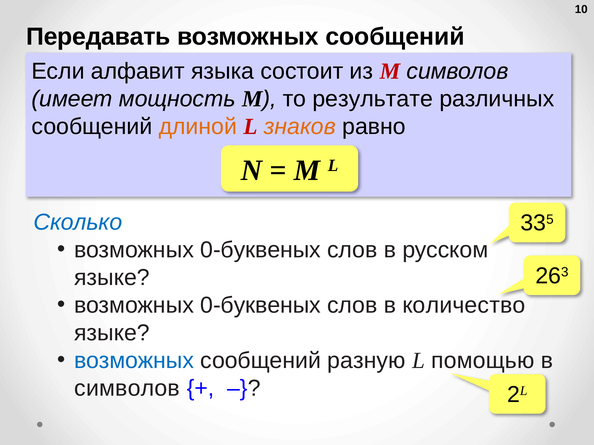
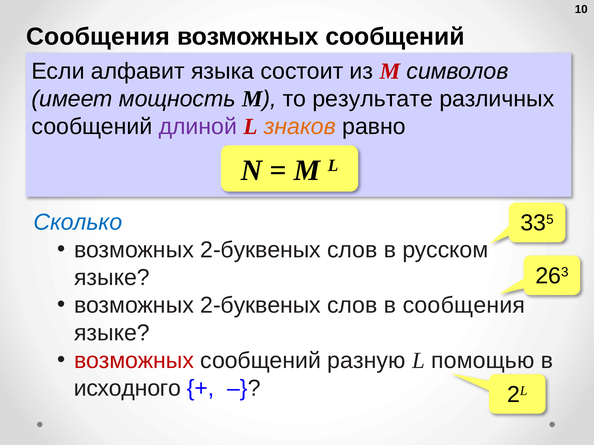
Передавать: Передавать -> Сообщения (98, 37)
длиной colour: orange -> purple (198, 127)
0-буквеных: 0-буквеных -> 2-буквеных (261, 250)
0-буквеных: 0-буквеных -> 2-буквеных (261, 306)
в количество: количество -> сообщения (464, 306)
возможных colour: blue -> red (134, 361)
символов: символов -> исходного (127, 389)
